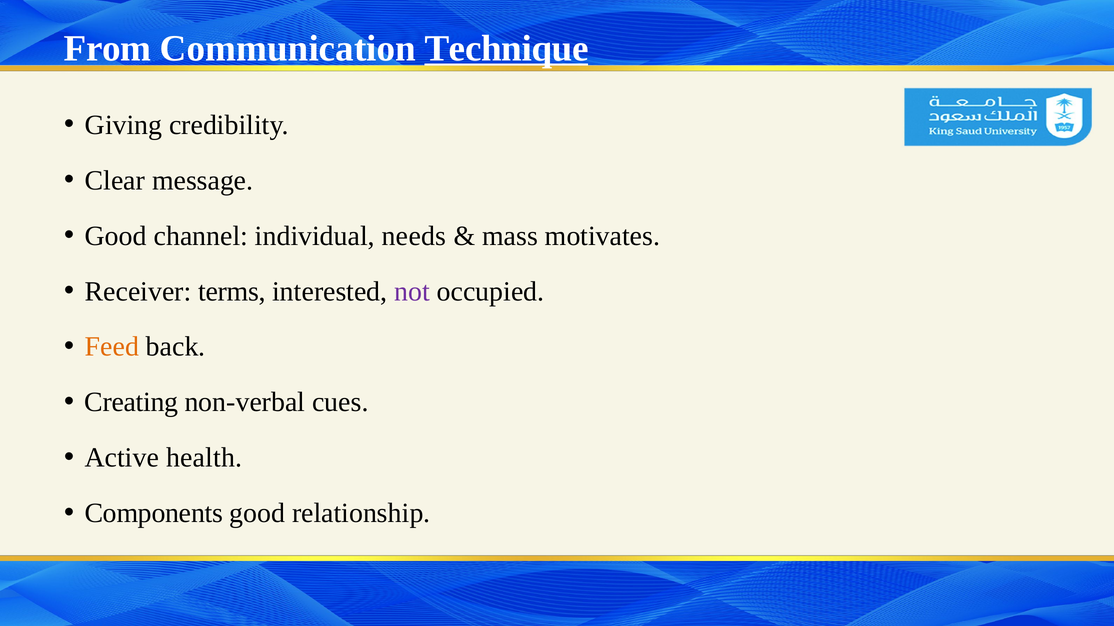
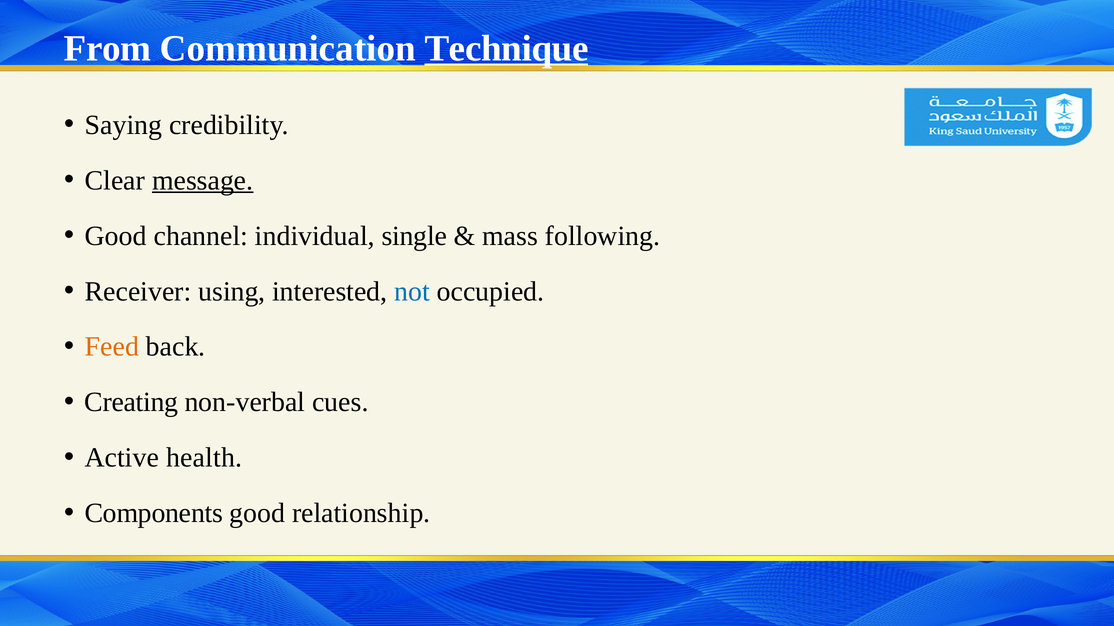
Giving: Giving -> Saying (124, 125)
message underline: none -> present (203, 181)
needs: needs -> single (414, 236)
motivates: motivates -> following (602, 236)
terms: terms -> using (232, 292)
not colour: purple -> blue (412, 292)
